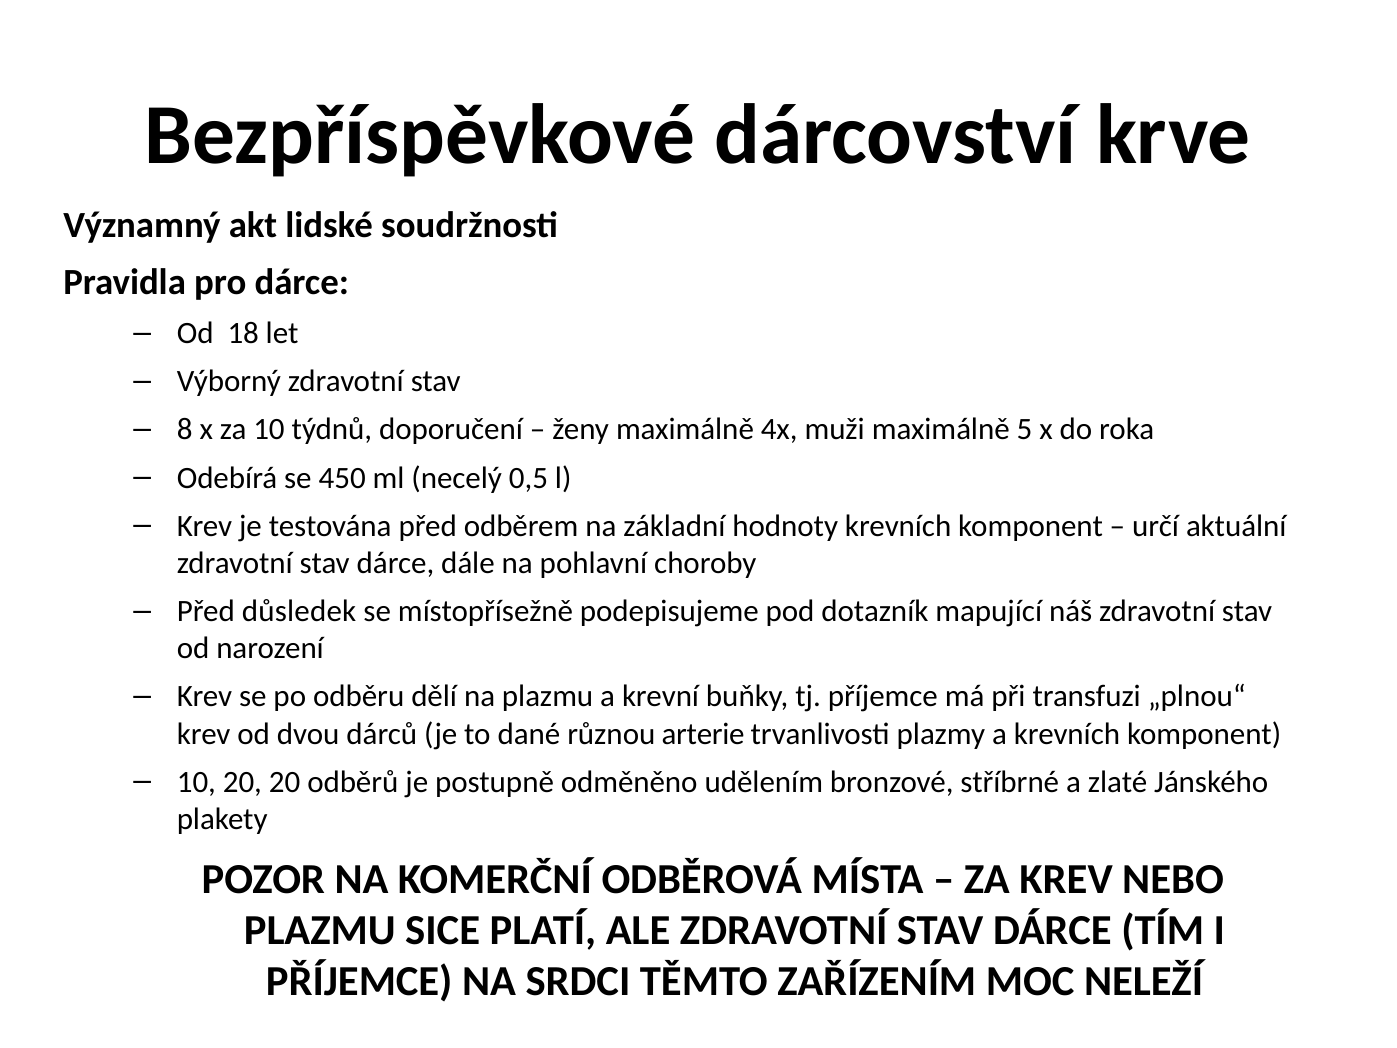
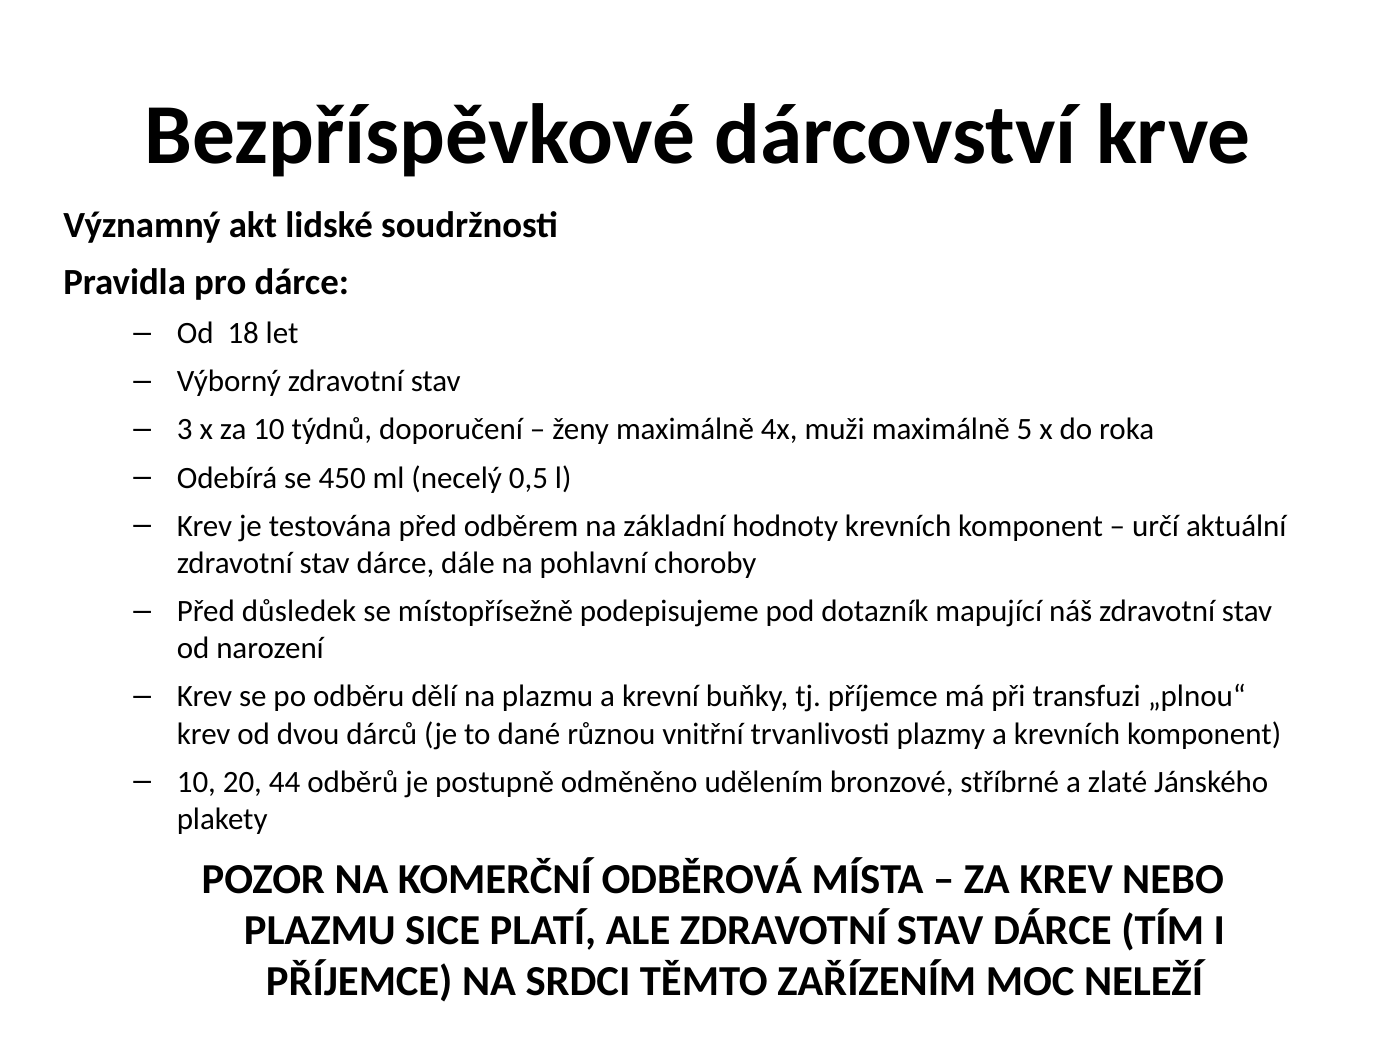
8: 8 -> 3 (185, 430)
arterie: arterie -> vnitřní (703, 734)
20 20: 20 -> 44 (285, 782)
